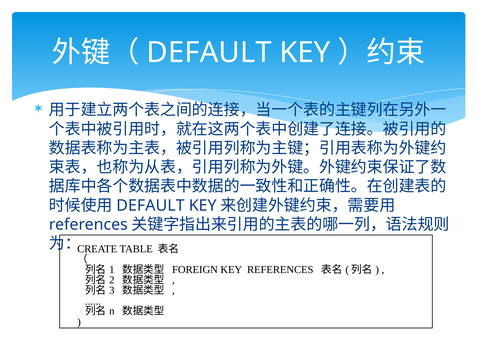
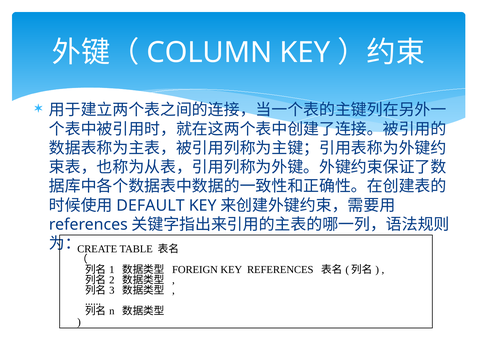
DEFAULT: DEFAULT -> COLUMN (209, 52)
